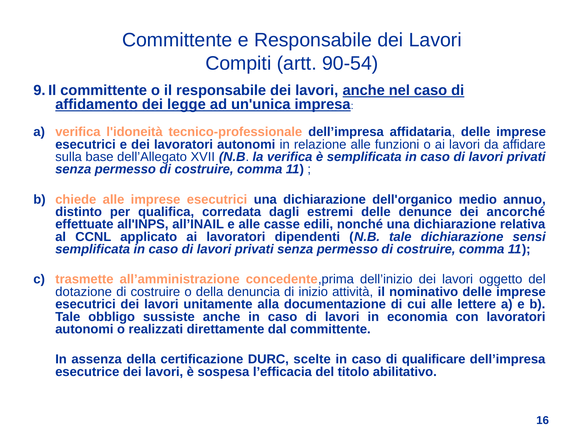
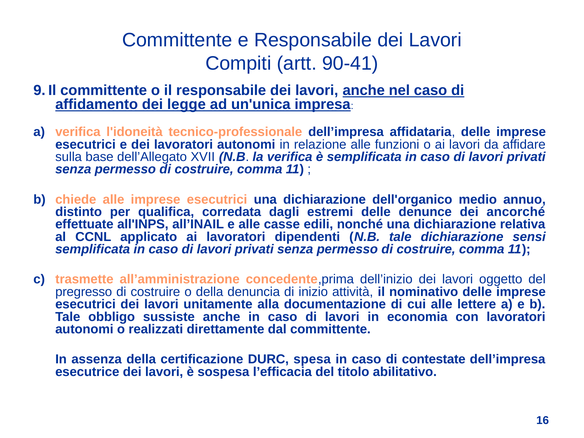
90-54: 90-54 -> 90-41 (350, 63)
dotazione: dotazione -> pregresso (84, 292)
scelte: scelte -> spesa (312, 359)
qualificare: qualificare -> contestate (434, 359)
